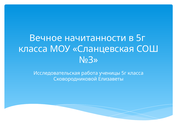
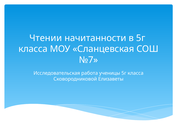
Вечное: Вечное -> Чтении (46, 38)
№3: №3 -> №7 (88, 60)
